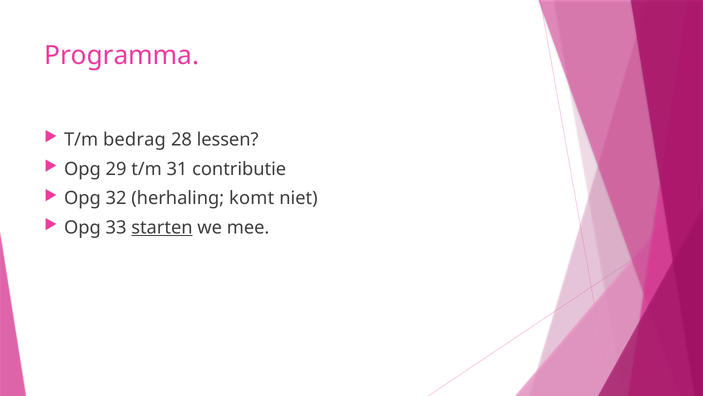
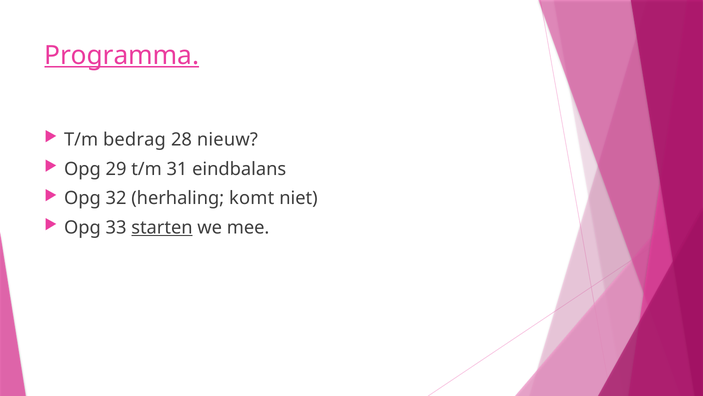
Programma underline: none -> present (122, 55)
lessen: lessen -> nieuw (227, 139)
contributie: contributie -> eindbalans (239, 169)
